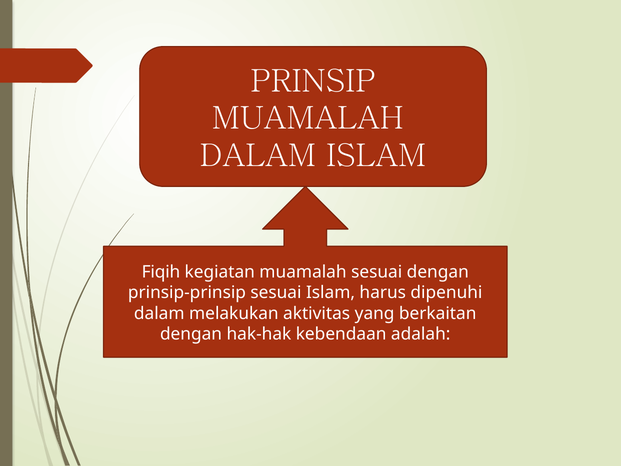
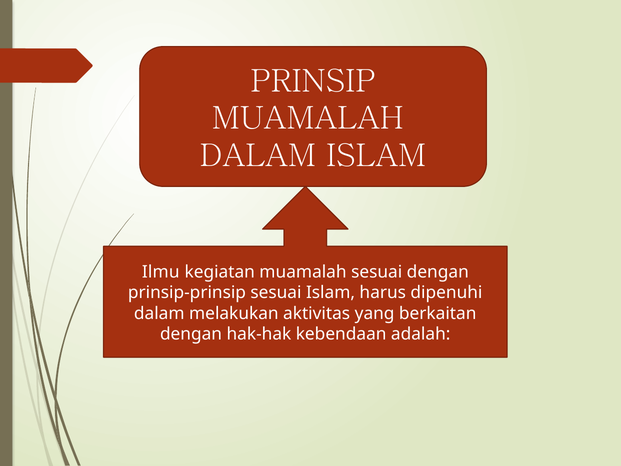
Fiqih: Fiqih -> Ilmu (161, 272)
